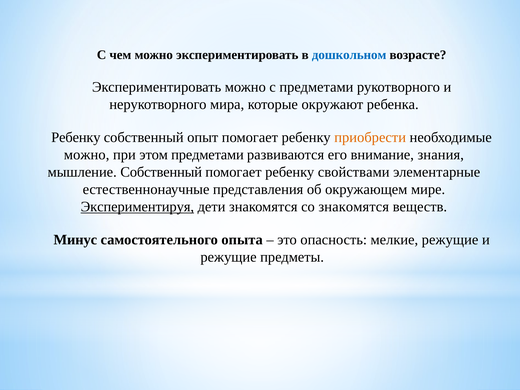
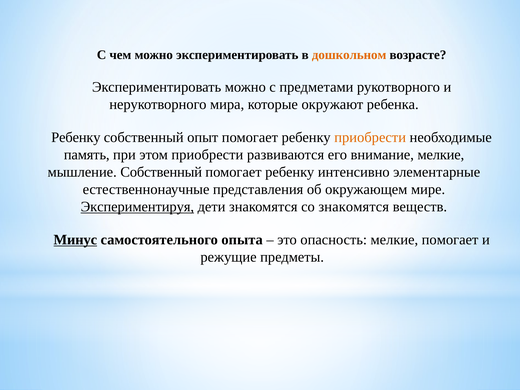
дошкольном colour: blue -> orange (349, 55)
можно: можно -> память (87, 155)
этом предметами: предметами -> приобрести (207, 155)
внимание знания: знания -> мелкие (441, 155)
свойствами: свойствами -> интенсивно (354, 172)
Минус underline: none -> present (75, 240)
мелкие режущие: режущие -> помогает (450, 240)
